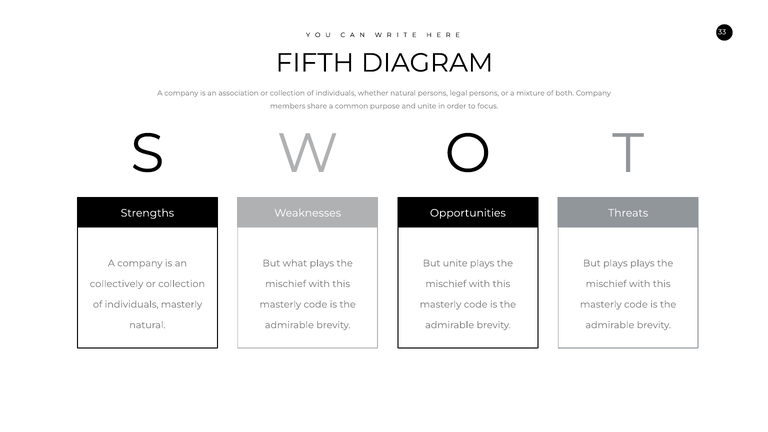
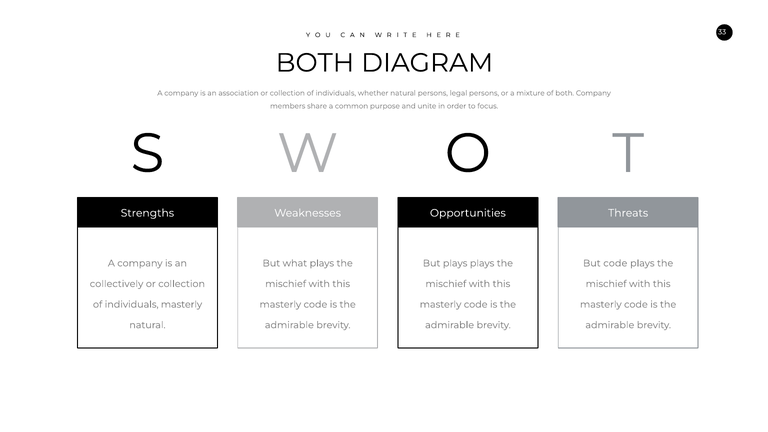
FIFTH: FIFTH -> BOTH (315, 63)
But unite: unite -> plays (455, 263)
But plays: plays -> code (615, 263)
